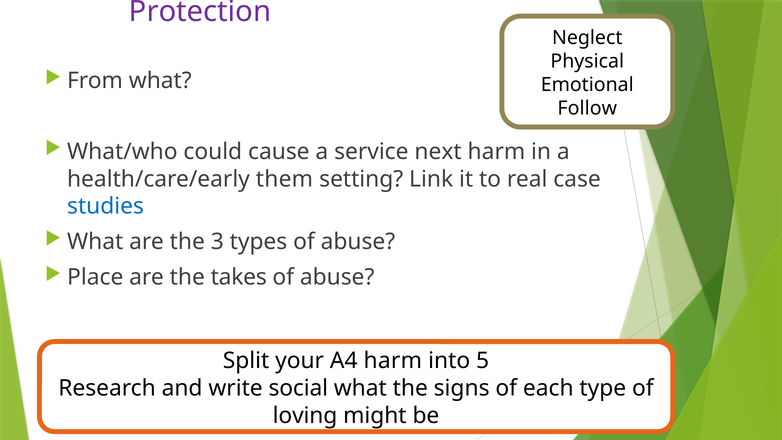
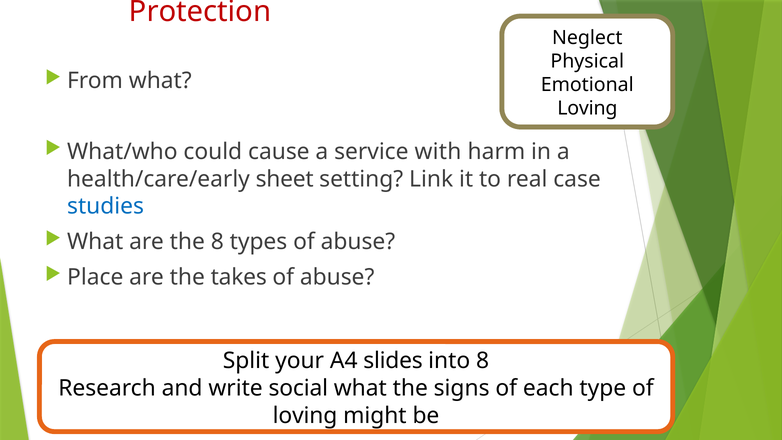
Protection colour: purple -> red (200, 12)
Follow: Follow -> Loving (587, 108)
next: next -> with (438, 152)
them: them -> sheet (285, 179)
the 3: 3 -> 8 (217, 242)
A4 harm: harm -> slides (393, 361)
into 5: 5 -> 8 (483, 361)
